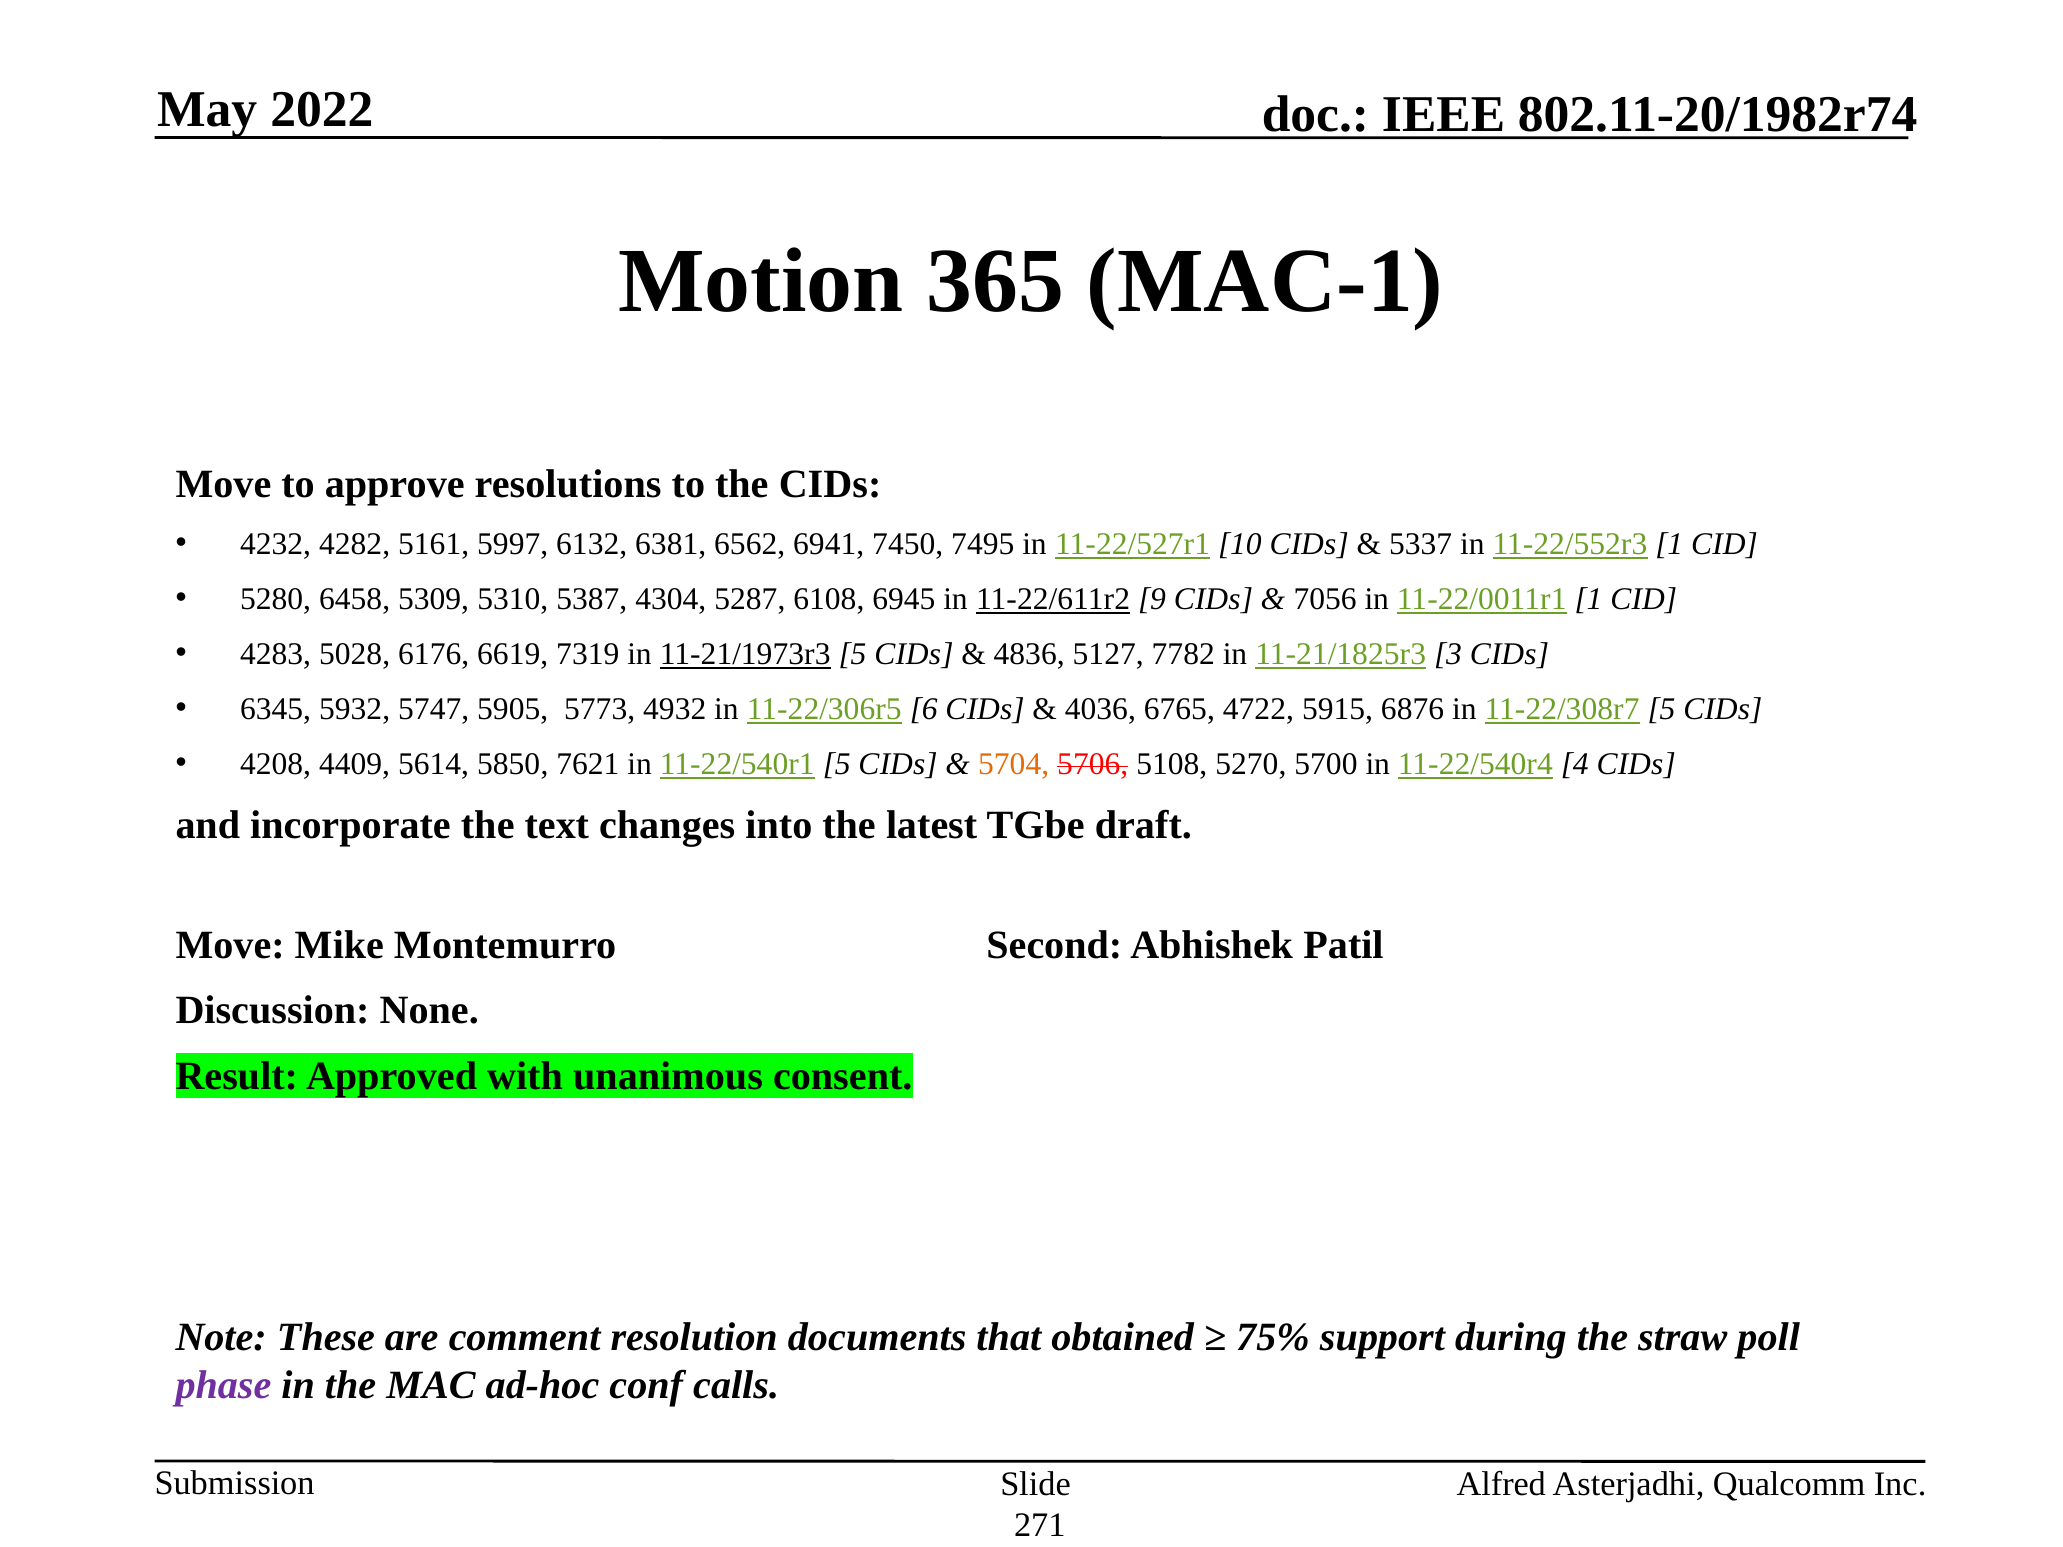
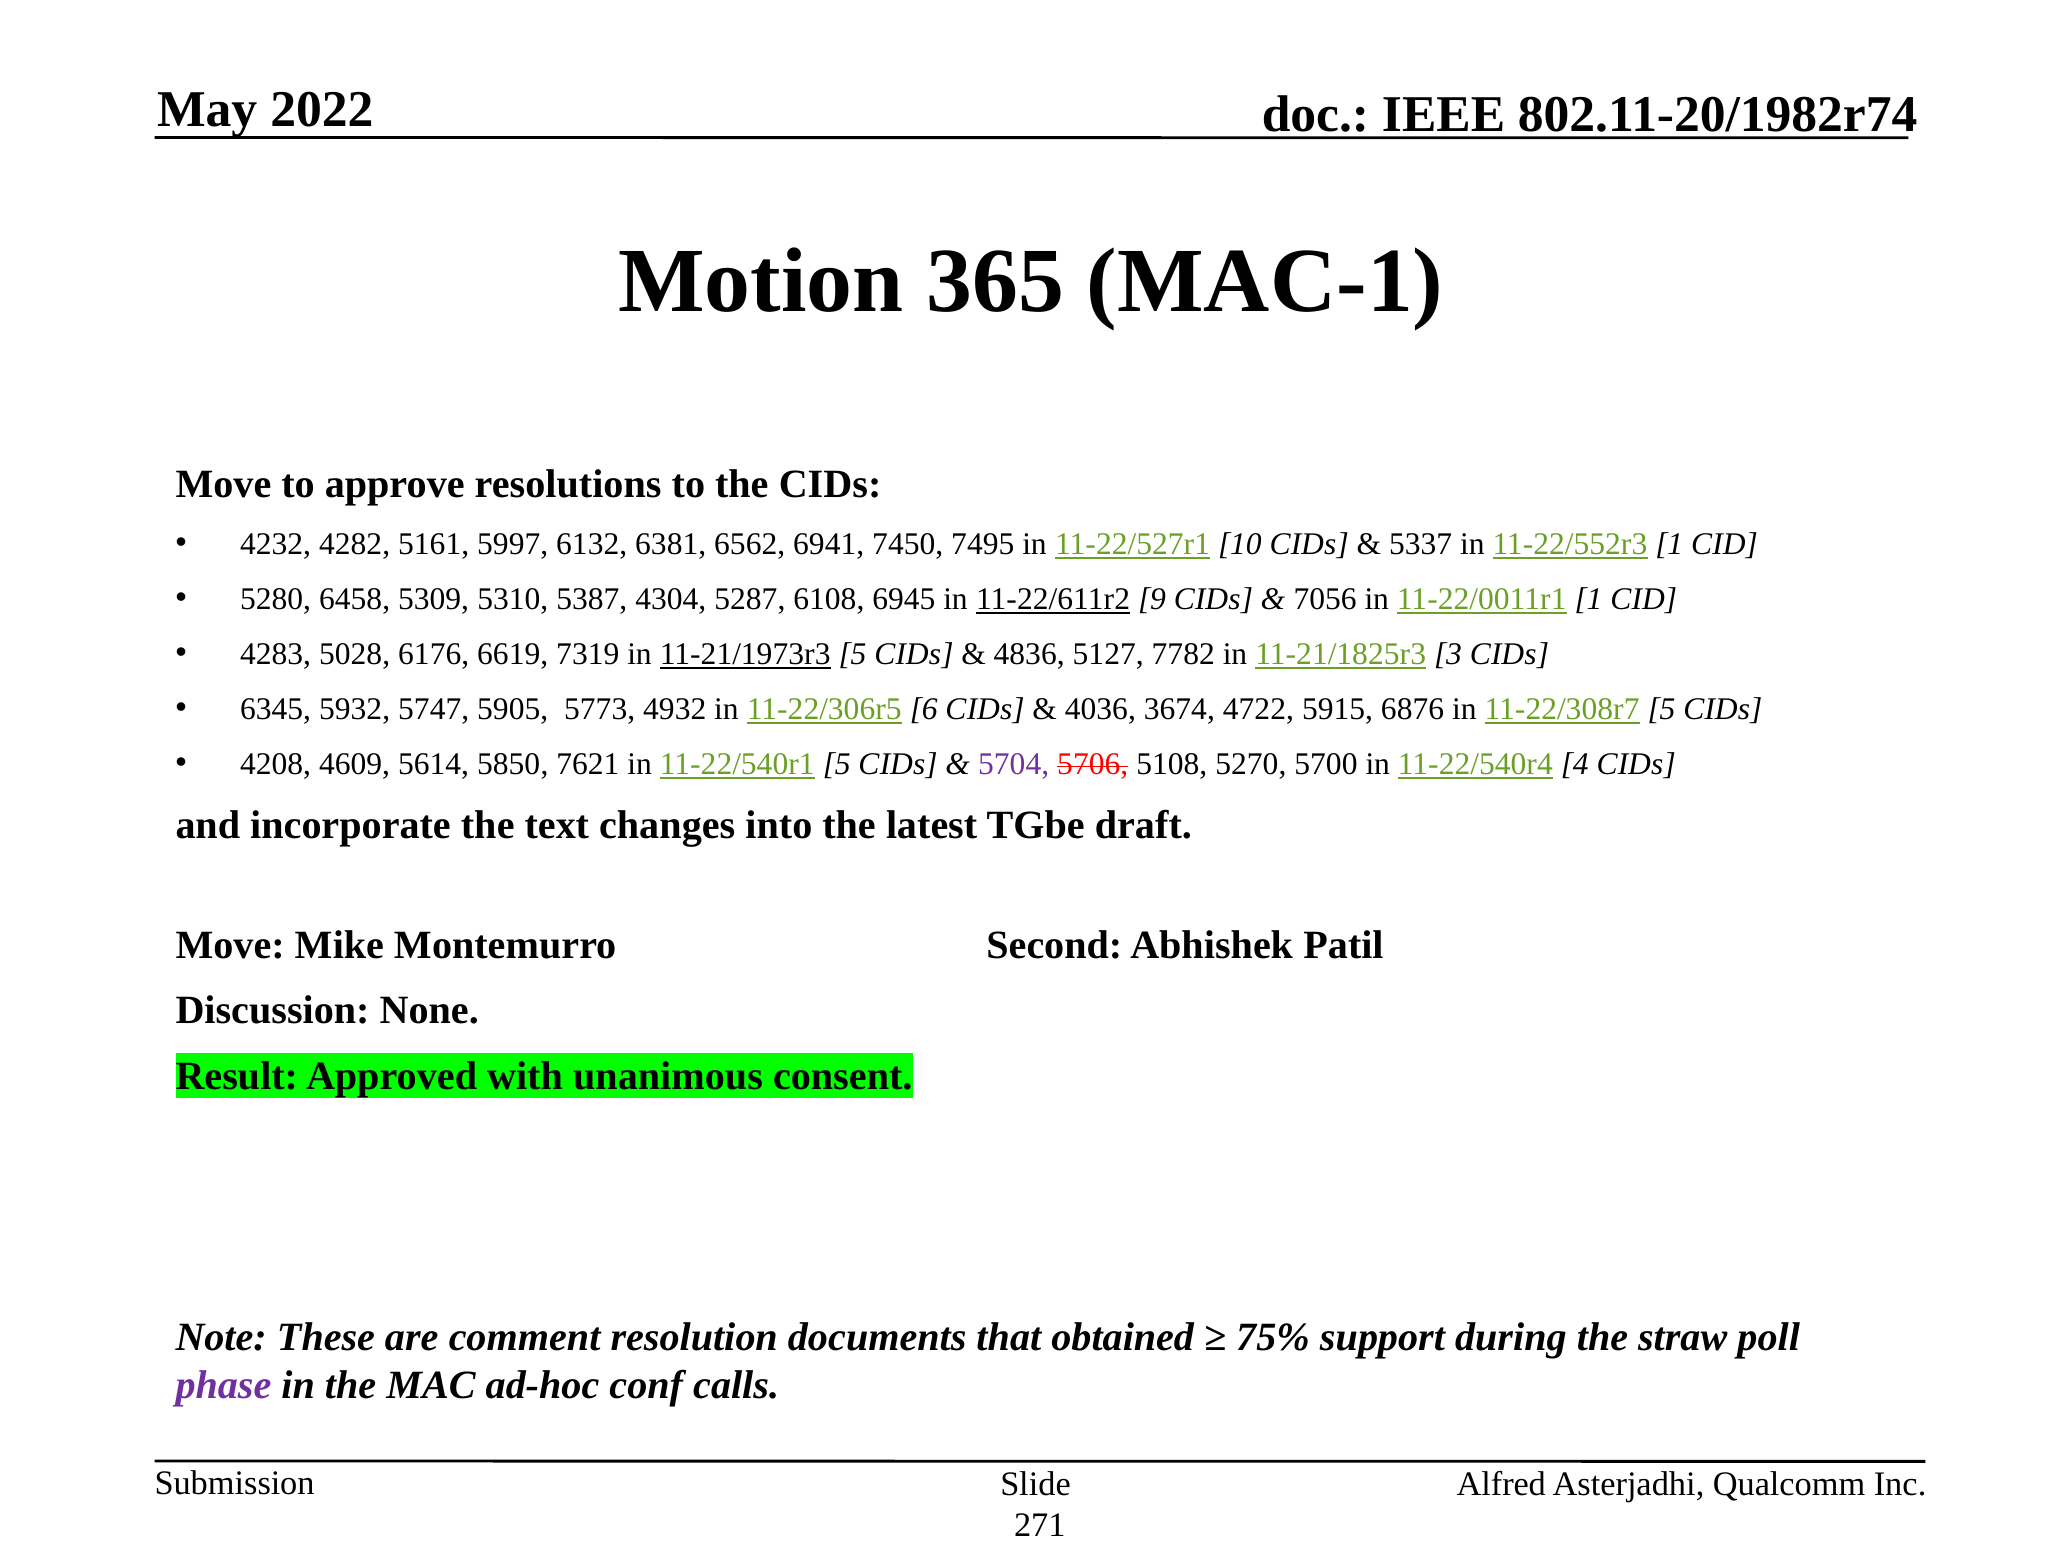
6765: 6765 -> 3674 (1179, 709)
4409: 4409 -> 4609 (355, 764)
5704 colour: orange -> purple (1014, 764)
